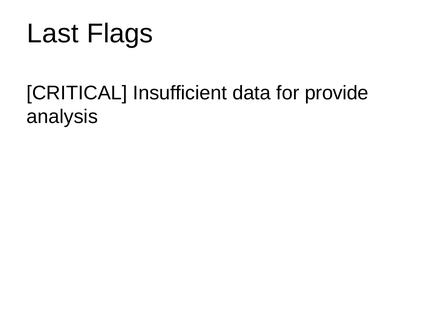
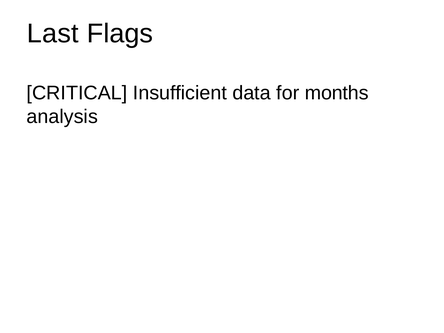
provide: provide -> months (337, 93)
